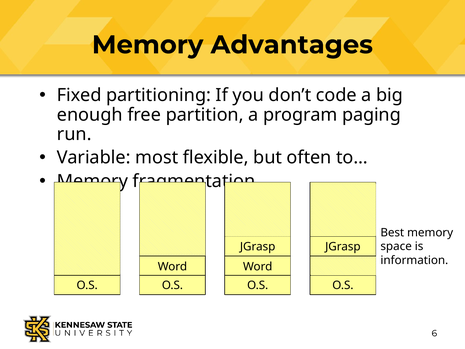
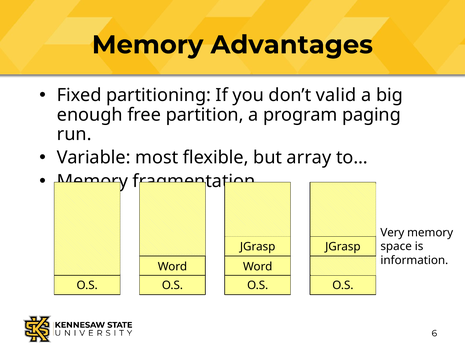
code: code -> valid (336, 95)
often: often -> array (309, 158)
Best: Best -> Very (392, 232)
